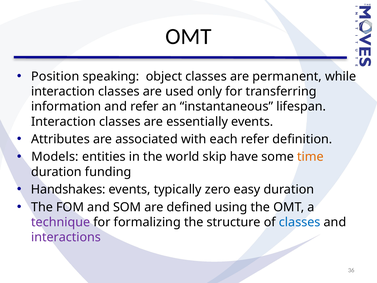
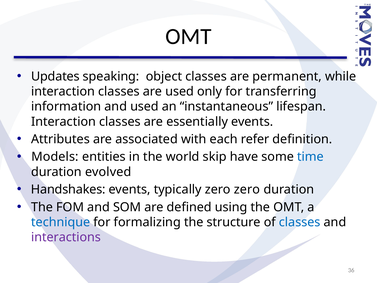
Position: Position -> Updates (55, 76)
and refer: refer -> used (144, 106)
time colour: orange -> blue (310, 157)
funding: funding -> evolved (108, 172)
zero easy: easy -> zero (247, 189)
technique colour: purple -> blue (61, 222)
